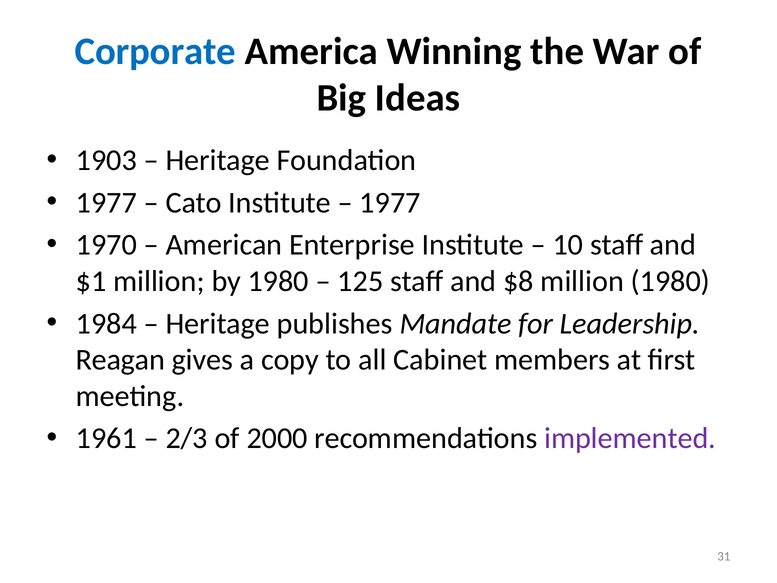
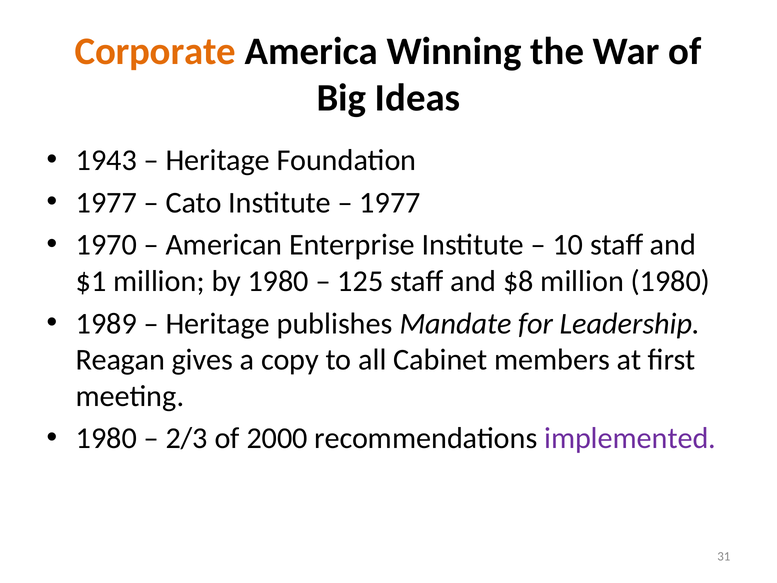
Corporate colour: blue -> orange (155, 51)
1903: 1903 -> 1943 (106, 160)
1984: 1984 -> 1989 (106, 323)
1961: 1961 -> 1980 (106, 438)
